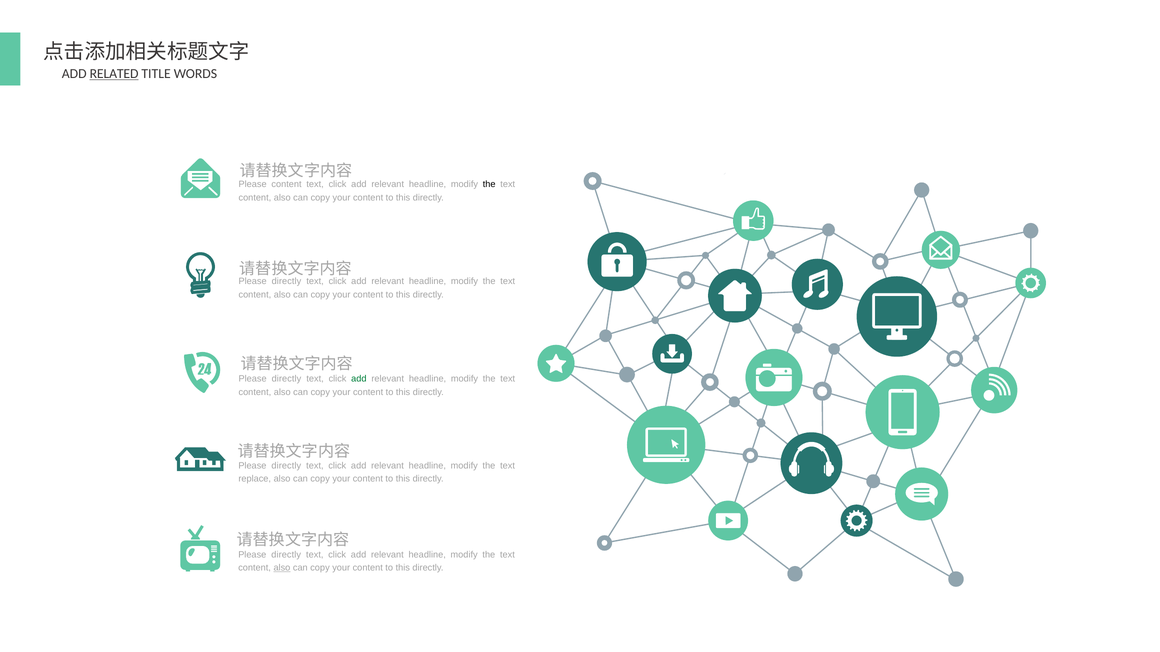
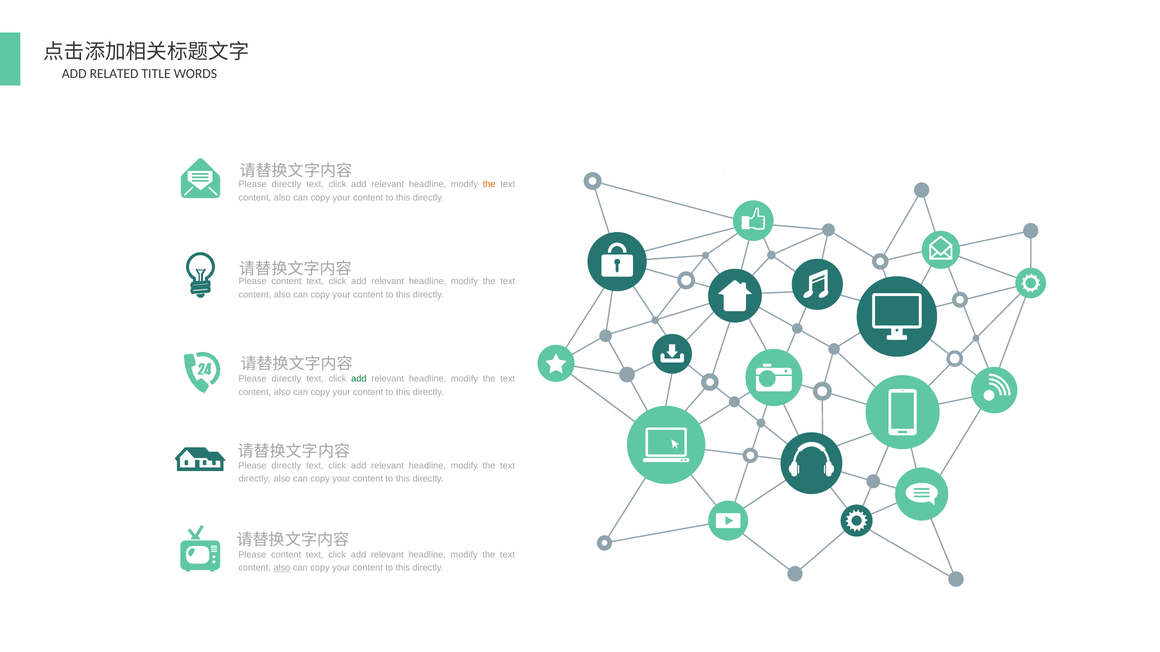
RELATED underline: present -> none (114, 74)
content: content -> directly (286, 185)
the colour: black -> orange (489, 185)
directly: directly -> content (287, 282)
replace: replace -> directly (255, 479)
directly: directly -> content (286, 555)
